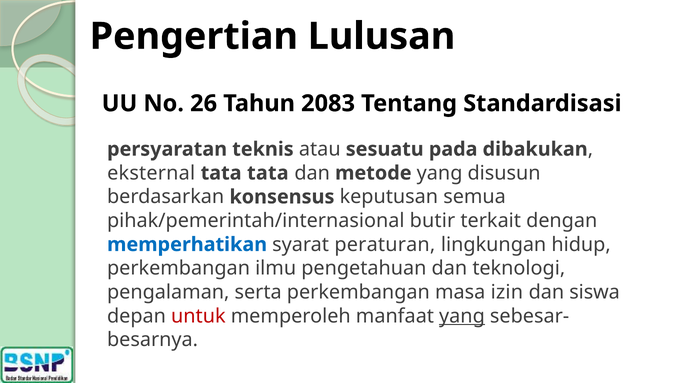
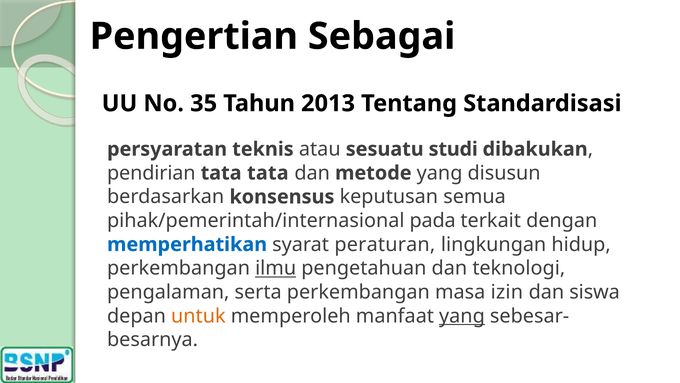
Lulusan: Lulusan -> Sebagai (382, 36)
26: 26 -> 35 (204, 103)
2083: 2083 -> 2013 (328, 103)
pada: pada -> studi (453, 149)
eksternal: eksternal -> pendirian (151, 173)
butir: butir -> pada (433, 220)
ilmu underline: none -> present (276, 268)
untuk colour: red -> orange (198, 316)
